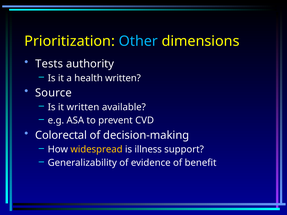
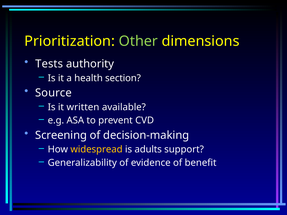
Other colour: light blue -> light green (138, 41)
health written: written -> section (123, 78)
Colorectal: Colorectal -> Screening (61, 135)
illness: illness -> adults (148, 150)
